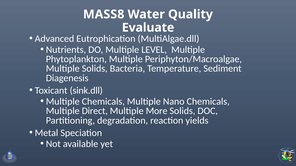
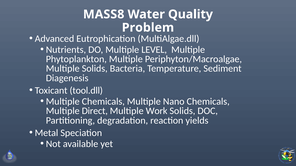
Evaluate: Evaluate -> Problem (148, 28)
sink.dll: sink.dll -> tool.dll (86, 91)
More: More -> Work (157, 111)
